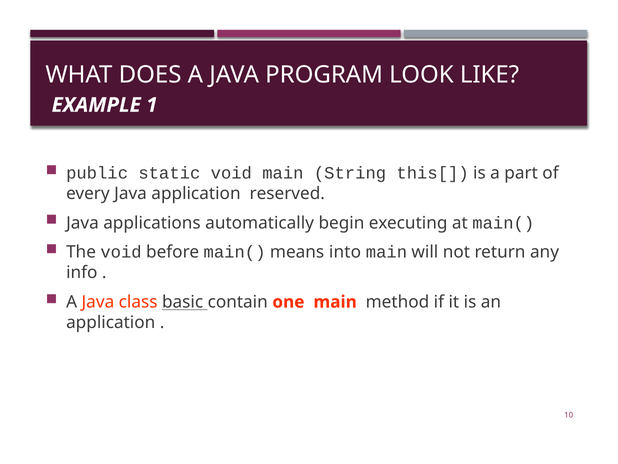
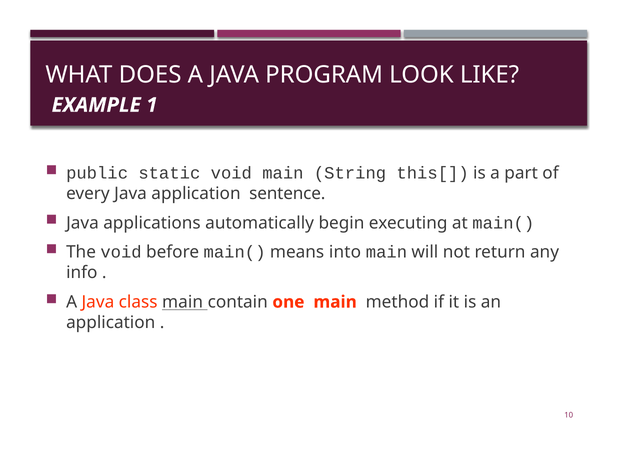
reserved: reserved -> sentence (287, 193)
class basic: basic -> main (183, 302)
